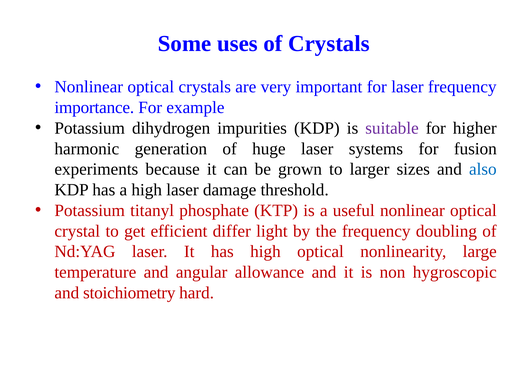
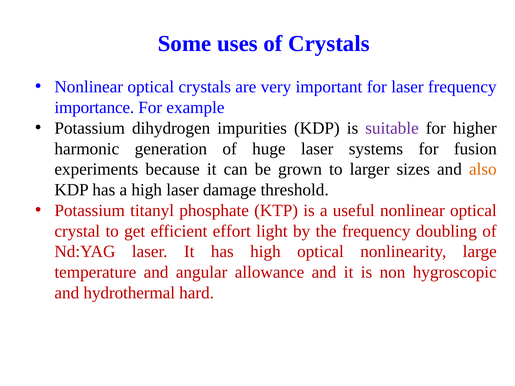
also colour: blue -> orange (483, 169)
differ: differ -> effort (232, 231)
stoichiometry: stoichiometry -> hydrothermal (129, 293)
